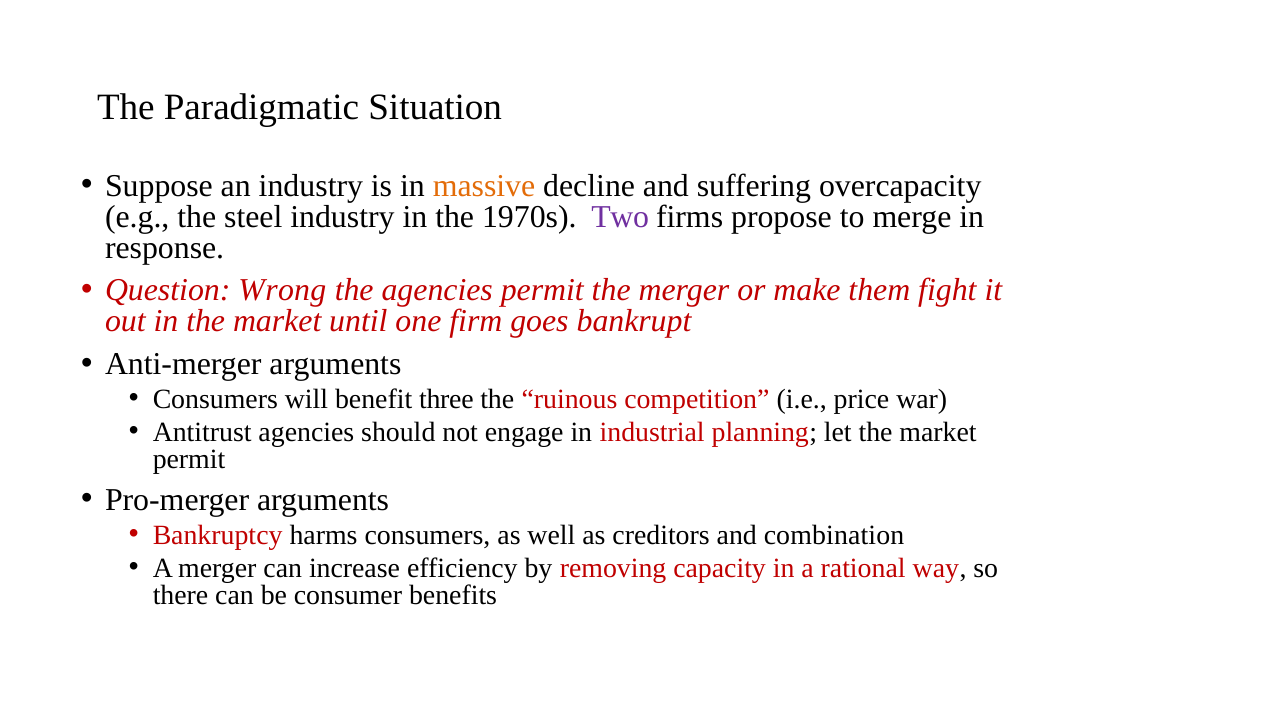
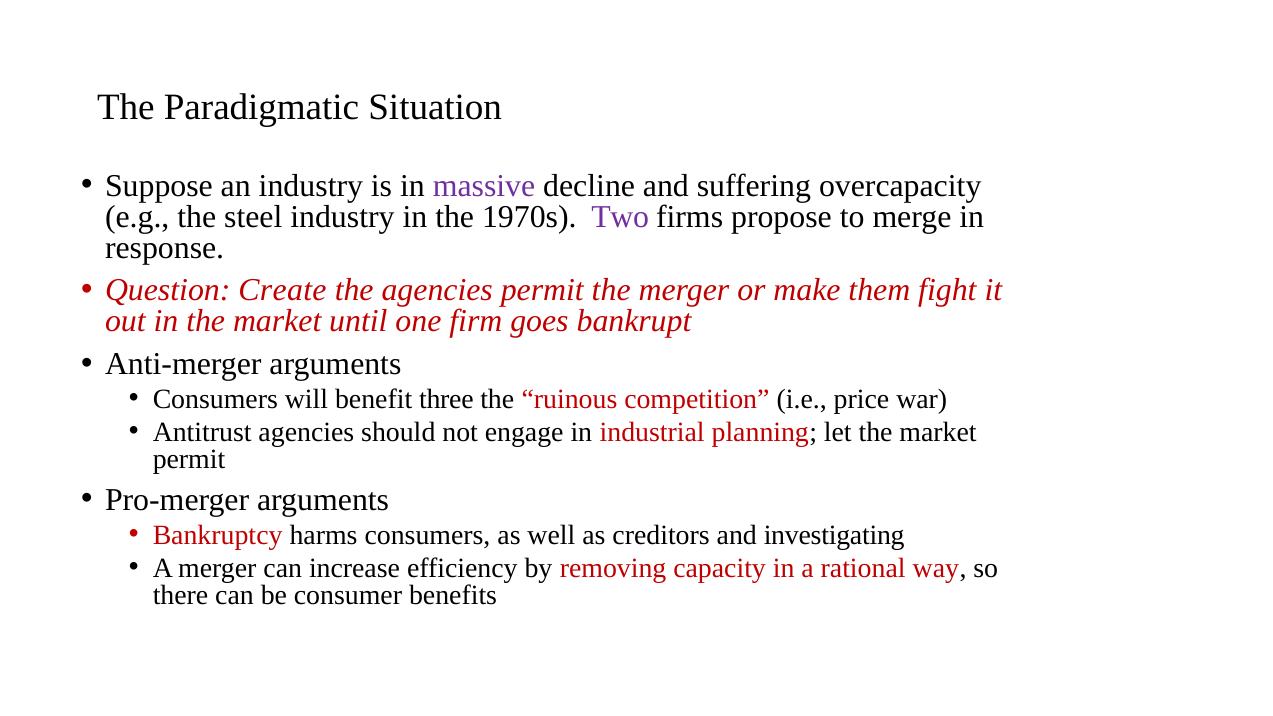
massive colour: orange -> purple (484, 186)
Wrong: Wrong -> Create (282, 290)
combination: combination -> investigating (834, 535)
